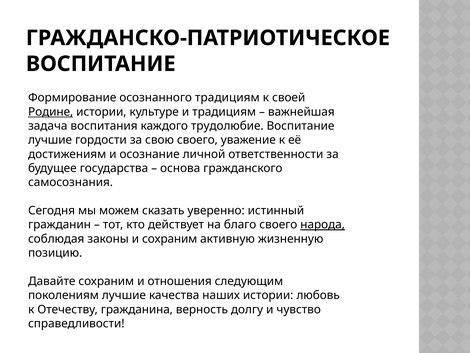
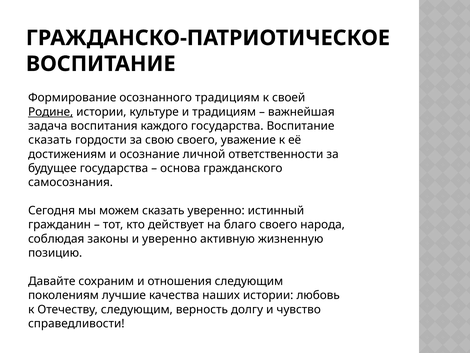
каждого трудолюбие: трудолюбие -> государства (227, 126)
лучшие: лучшие -> сказать (50, 140)
народа underline: present -> none (323, 224)
и сохраним: сохраним -> уверенно (170, 239)
Отечеству гражданина: гражданина -> следующим (137, 309)
